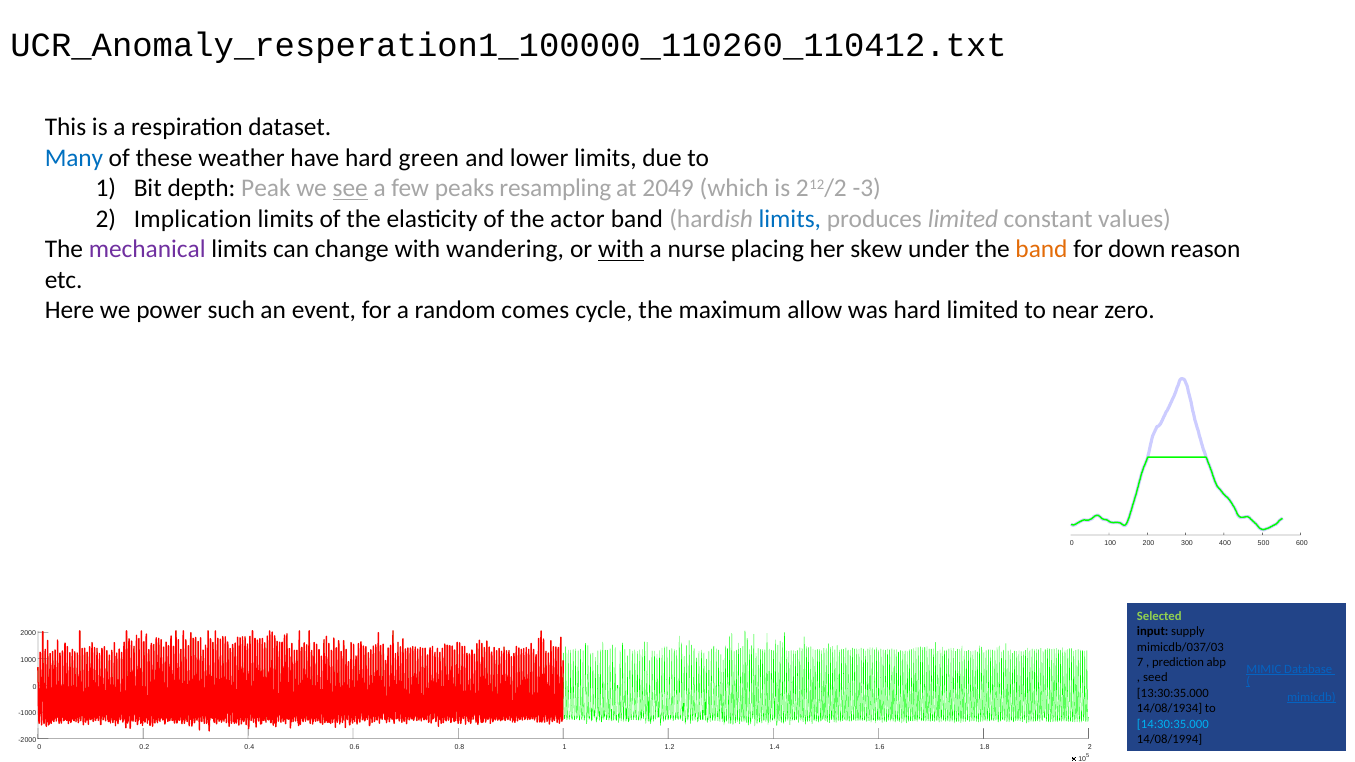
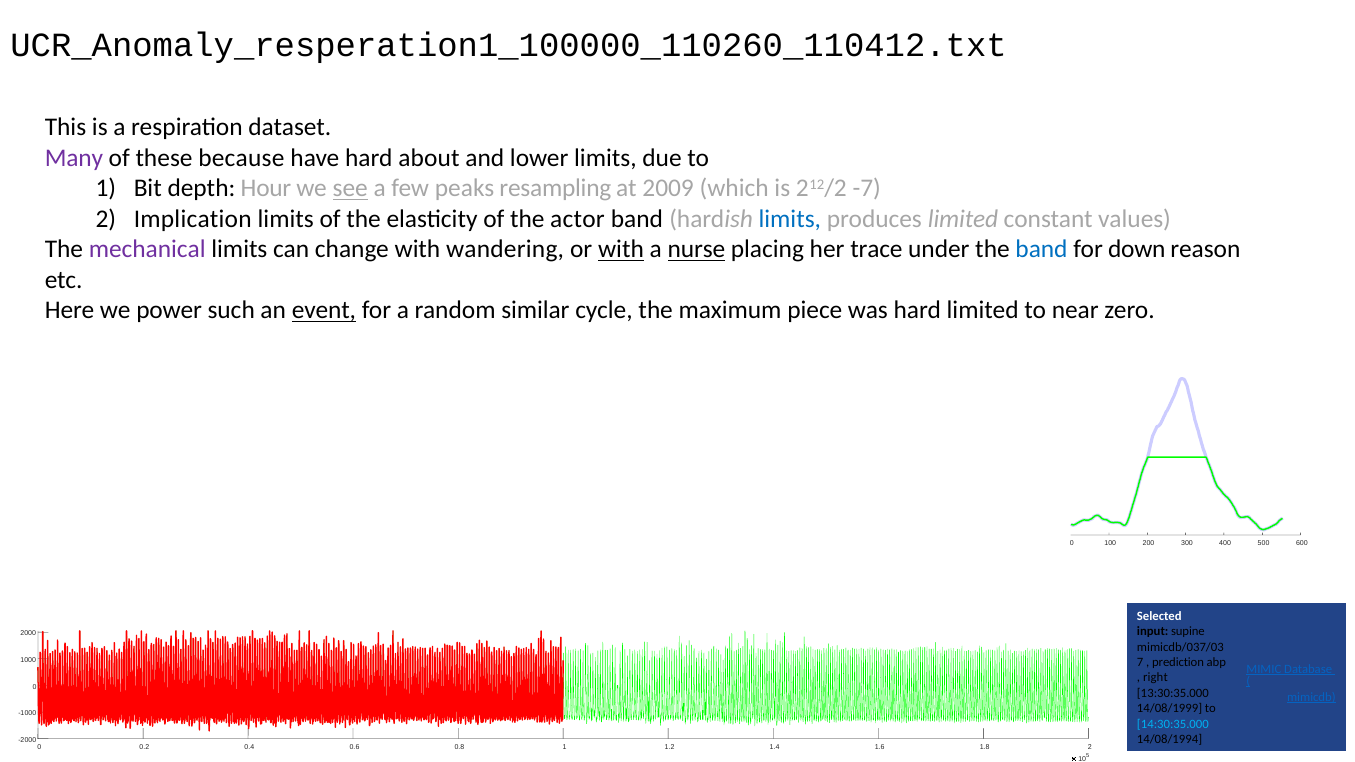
Many colour: blue -> purple (74, 158)
weather: weather -> because (241, 158)
green: green -> about (429, 158)
Peak: Peak -> Hour (266, 189)
2049: 2049 -> 2009 (668, 189)
-3: -3 -> -7 (867, 189)
nurse underline: none -> present (696, 250)
skew: skew -> trace (876, 250)
band colour: orange -> blue (1042, 250)
event underline: none -> present (324, 310)
comes: comes -> similar (535, 310)
allow: allow -> piece (815, 310)
Selected colour: light green -> white (1159, 616)
supply: supply -> supine (1188, 632)
seed: seed -> right (1155, 678)
14/08/1934: 14/08/1934 -> 14/08/1999 (1170, 709)
